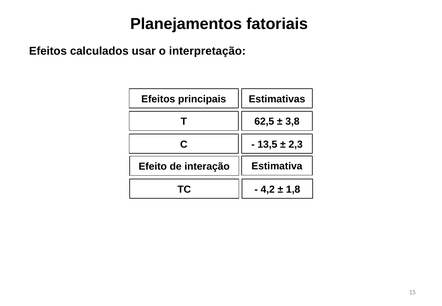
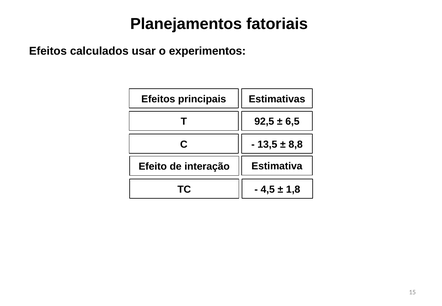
interpretação: interpretação -> experimentos (207, 51)
62,5: 62,5 -> 92,5 (264, 122)
3,8: 3,8 -> 6,5 (292, 122)
2,3: 2,3 -> 8,8 (296, 144)
4,2: 4,2 -> 4,5 (268, 189)
